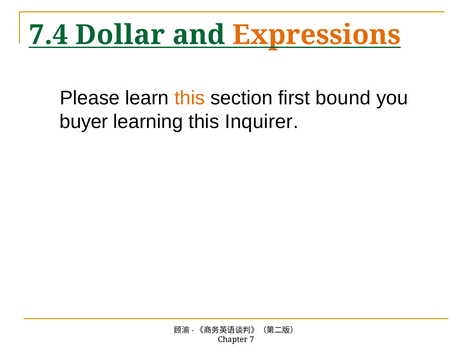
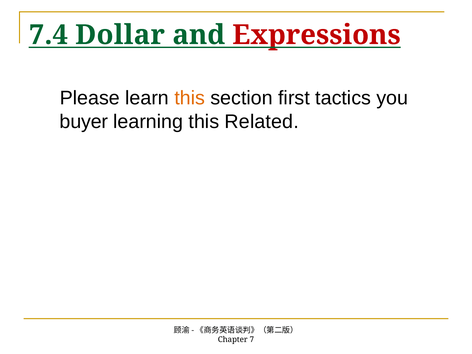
Expressions colour: orange -> red (316, 35)
bound: bound -> tactics (343, 98)
Inquirer: Inquirer -> Related (262, 122)
